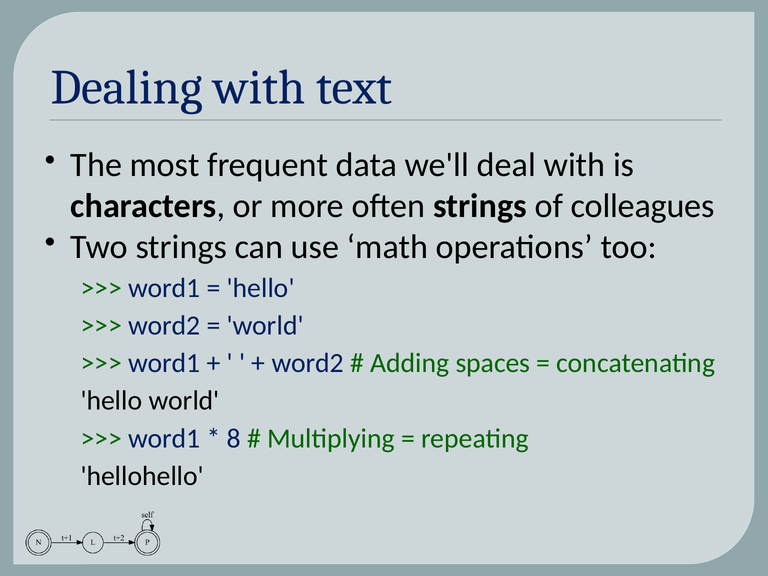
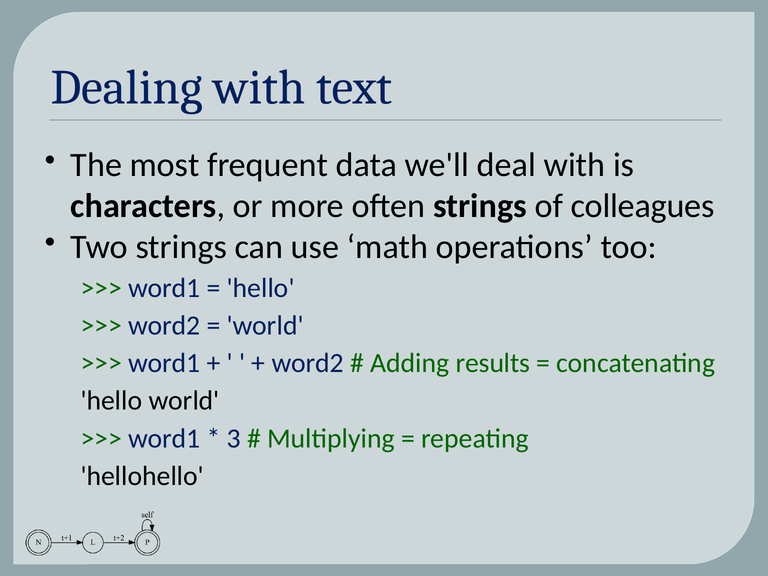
spaces: spaces -> results (493, 363)
8: 8 -> 3 (234, 438)
